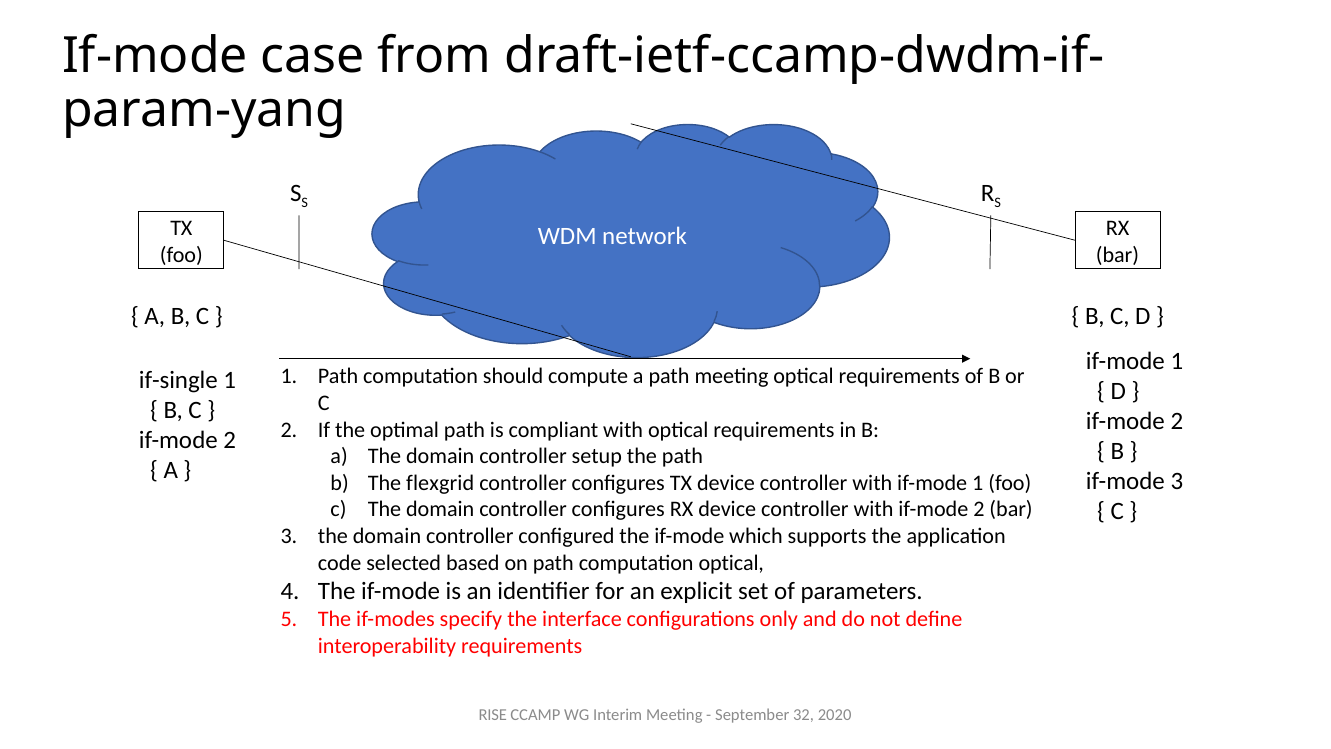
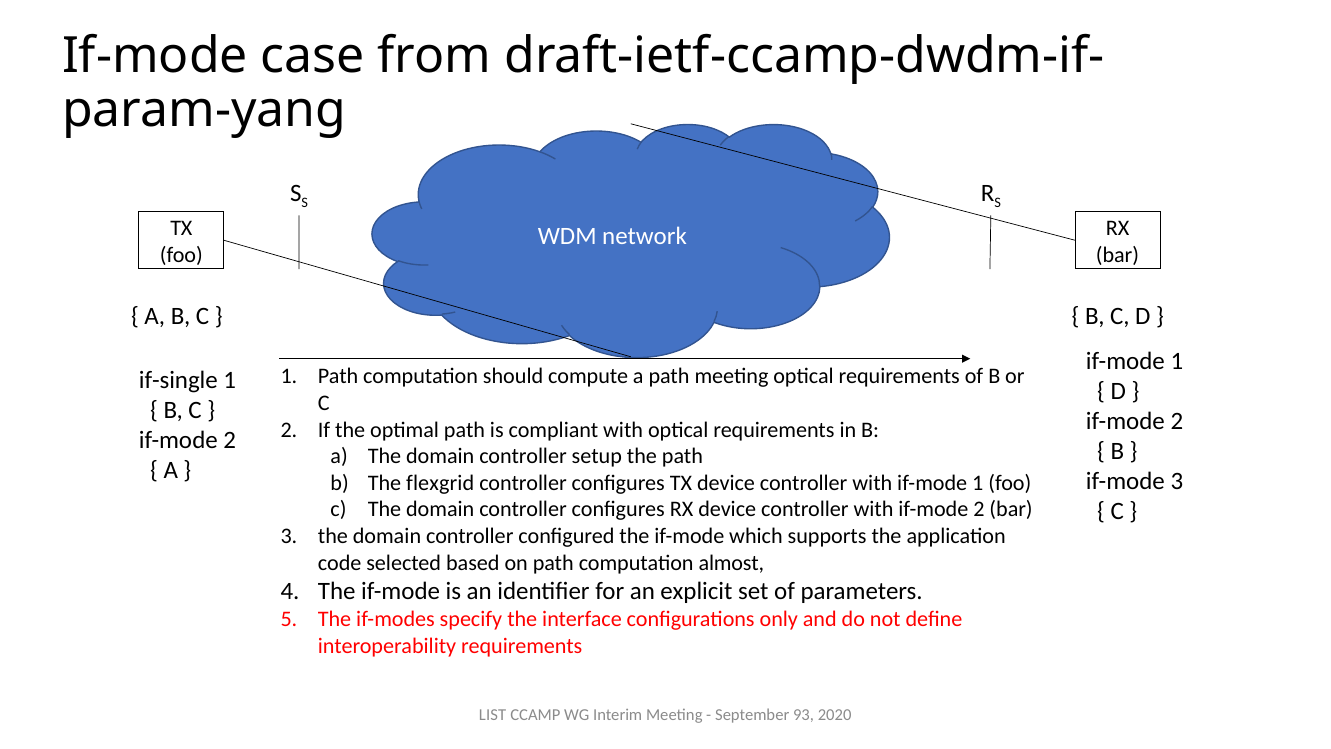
computation optical: optical -> almost (731, 563)
RISE: RISE -> LIST (493, 715)
32: 32 -> 93 (804, 715)
